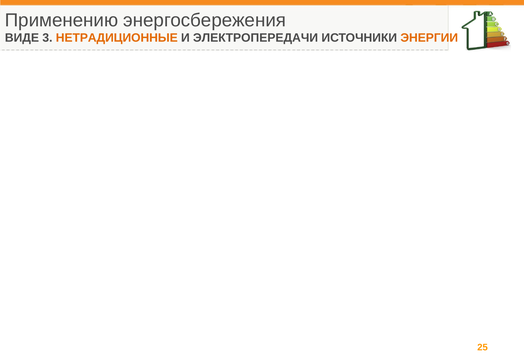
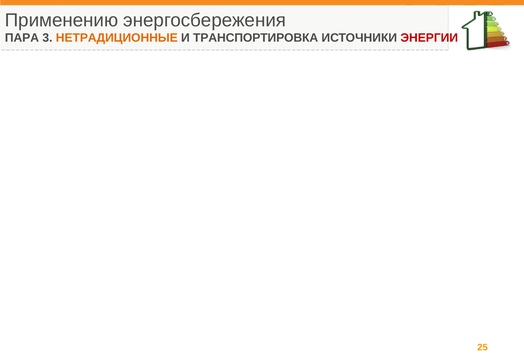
ВИДЕ: ВИДЕ -> ПАРА (22, 38)
ЭЛЕКТРОПЕРЕДАЧИ: ЭЛЕКТРОПЕРЕДАЧИ -> ТРАНСПОРТИРОВКА (256, 38)
ЭНЕРГИИ colour: orange -> red (429, 38)
